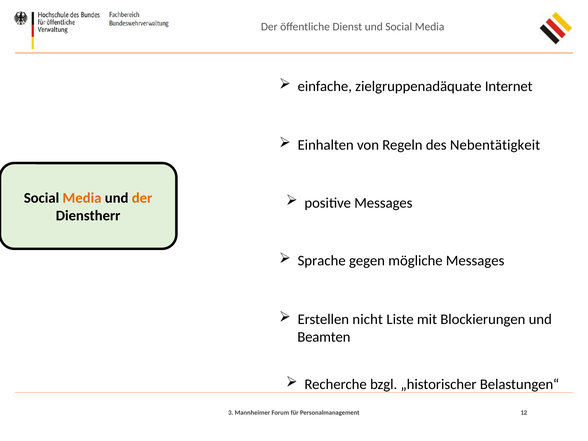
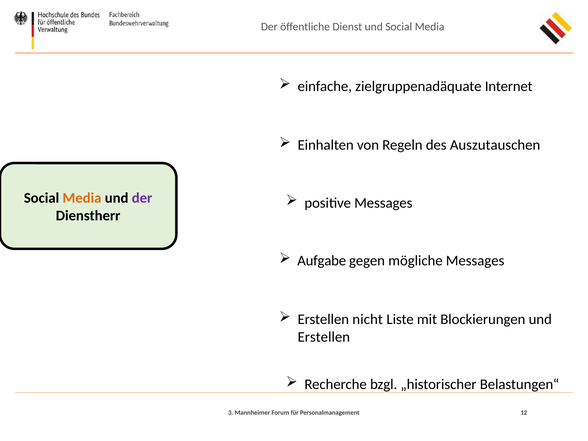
Nebentätigkeit: Nebentätigkeit -> Auszutauschen (495, 145)
der colour: orange -> purple (142, 198)
Sprache: Sprache -> Aufgabe (322, 261)
Beamten: Beamten -> Erstellen (324, 337)
